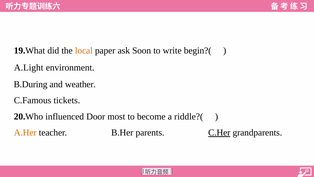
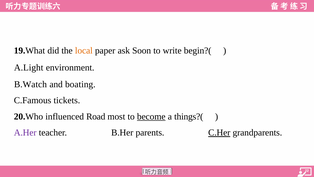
B.During: B.During -> B.Watch (30, 84)
weather: weather -> boating (80, 84)
Door: Door -> Road (96, 116)
become underline: none -> present (151, 116)
riddle?(: riddle?( -> things?( (189, 116)
A.Her colour: orange -> purple (25, 132)
